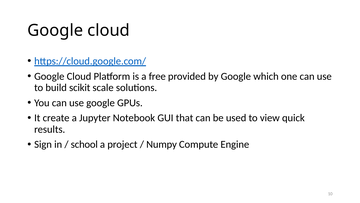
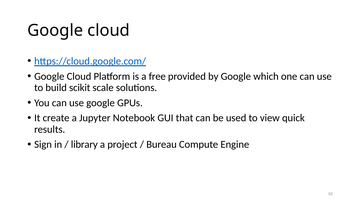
school: school -> library (84, 144)
Numpy: Numpy -> Bureau (162, 144)
